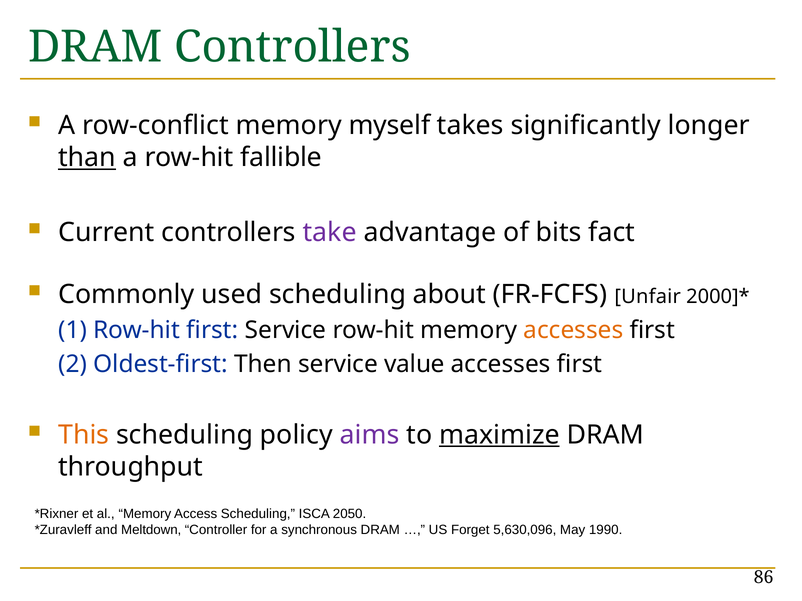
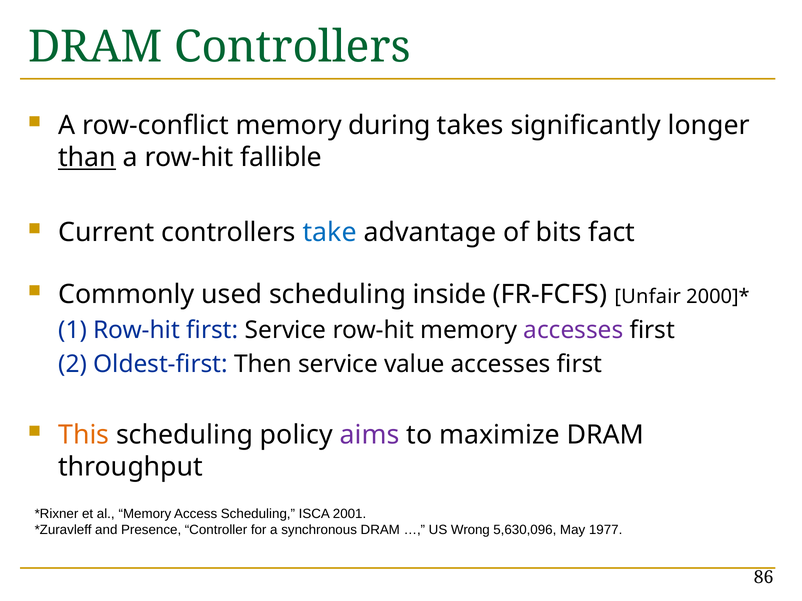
myself: myself -> during (389, 126)
take colour: purple -> blue (330, 233)
about: about -> inside (449, 295)
accesses colour: orange -> purple (573, 330)
maximize underline: present -> none (499, 435)
2050: 2050 -> 2001 (350, 514)
Meltdown: Meltdown -> Presence (151, 530)
Forget: Forget -> Wrong (470, 530)
1990: 1990 -> 1977 (606, 530)
